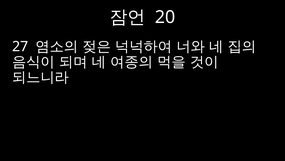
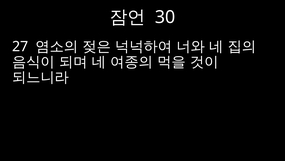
20: 20 -> 30 (165, 17)
